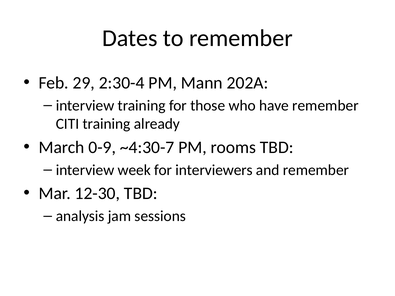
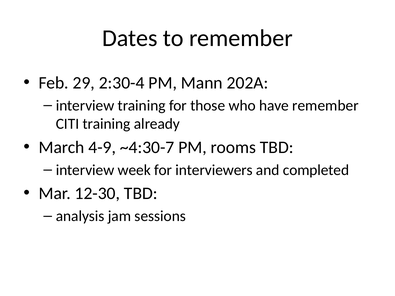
0-9: 0-9 -> 4-9 (102, 147)
and remember: remember -> completed (316, 170)
